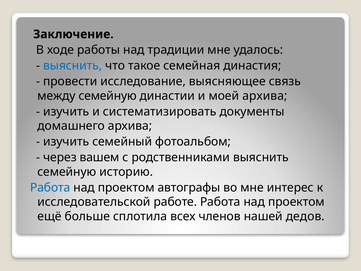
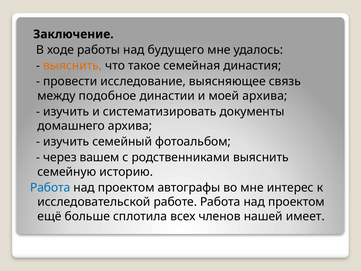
традиции: традиции -> будущего (176, 50)
выяснить colour: blue -> orange (73, 66)
между семейную: семейную -> подобное (108, 96)
дедов: дедов -> имеет (305, 216)
